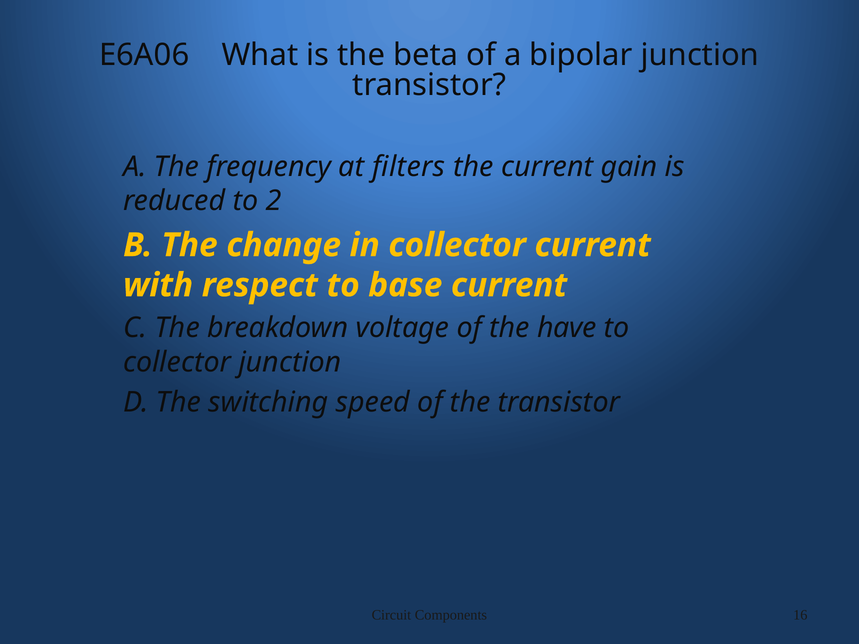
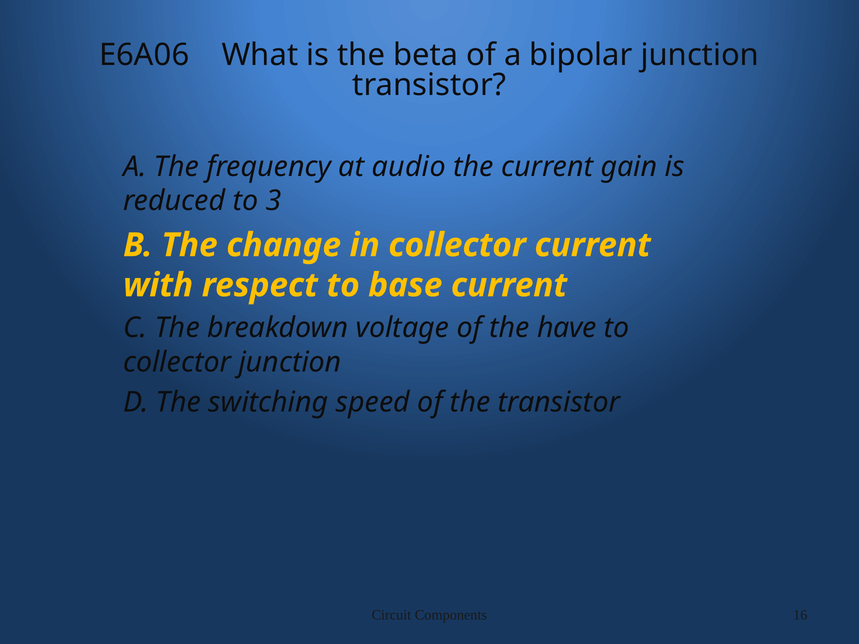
filters: filters -> audio (409, 167)
2: 2 -> 3 (274, 201)
